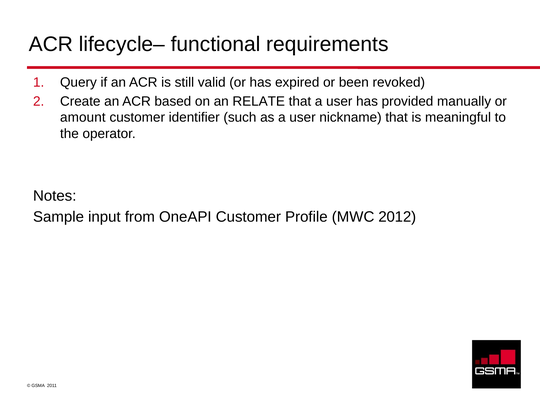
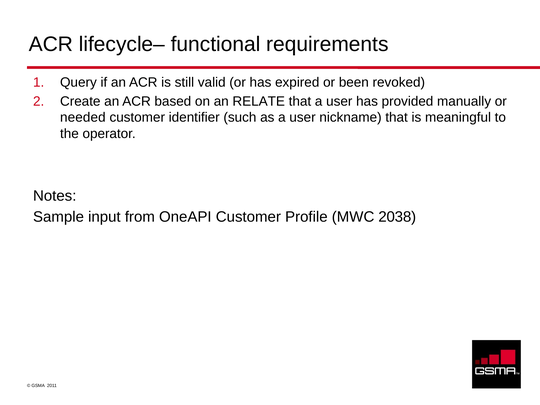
amount: amount -> needed (83, 118)
2012: 2012 -> 2038 (397, 217)
